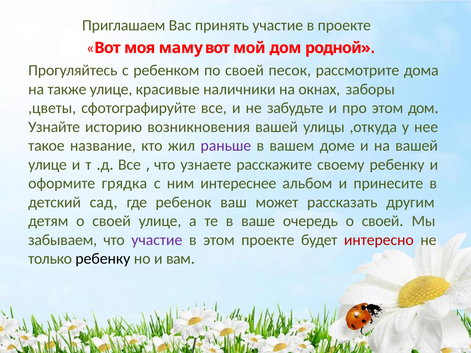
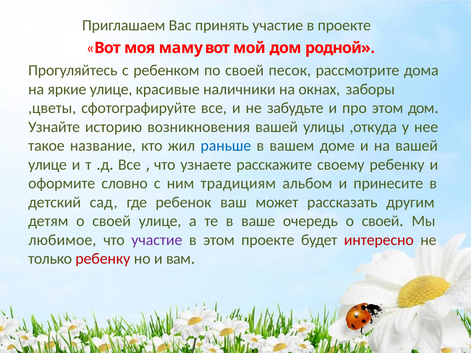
также: также -> яркие (67, 89)
раньше colour: purple -> blue (226, 146)
грядка: грядка -> словно (125, 184)
интереснее: интереснее -> традициям (238, 184)
забываем: забываем -> любимое (62, 240)
ребенку colour: black -> red (103, 259)
